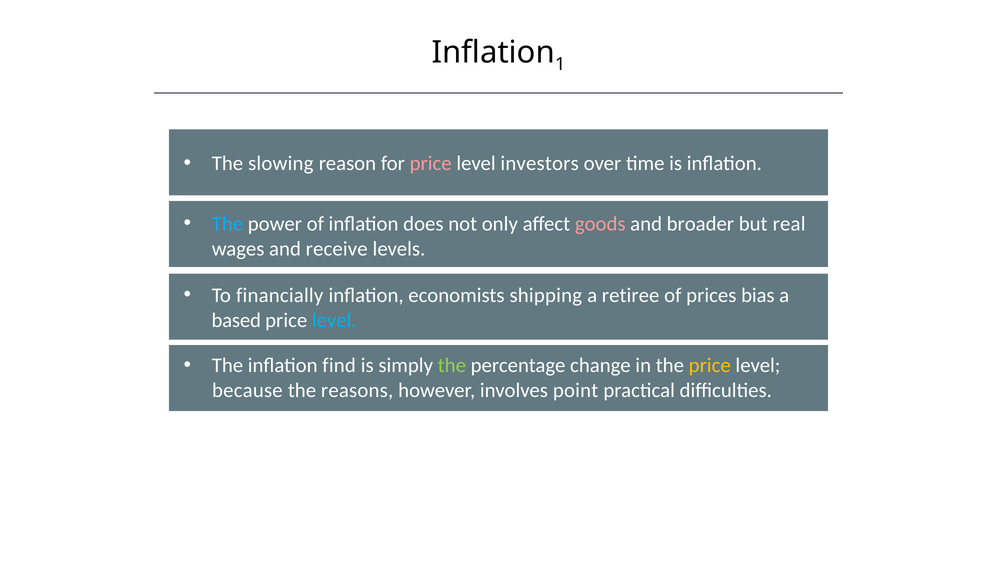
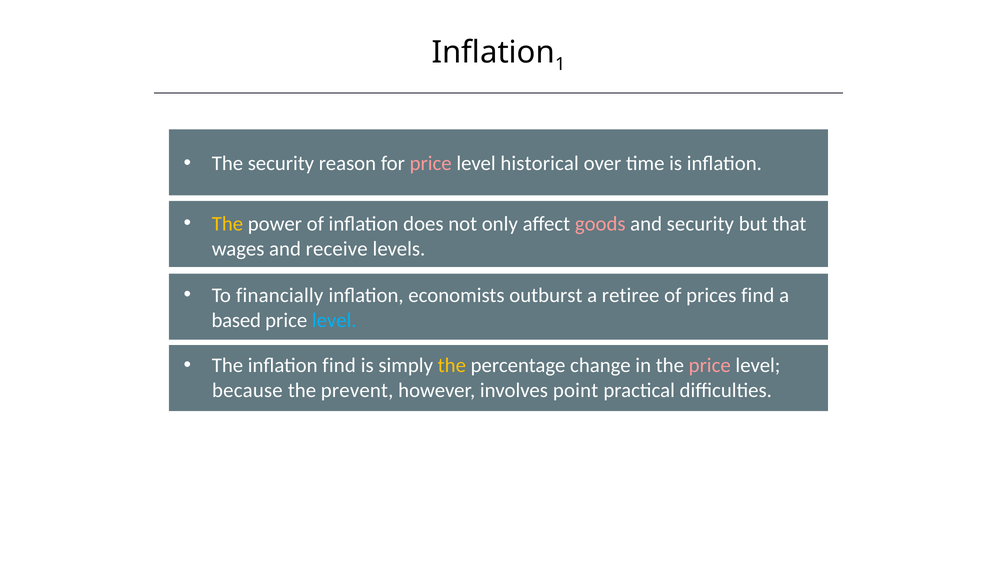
The slowing: slowing -> security (281, 164)
investors: investors -> historical (540, 164)
The colour: light blue -> yellow (227, 224)
and broader: broader -> security (700, 224)
real: real -> that (789, 224)
shipping: shipping -> outburst (546, 295)
prices bias: bias -> find (758, 295)
the colour: light green -> yellow (452, 365)
price colour: yellow -> pink (710, 365)
reasons: reasons -> prevent (357, 390)
